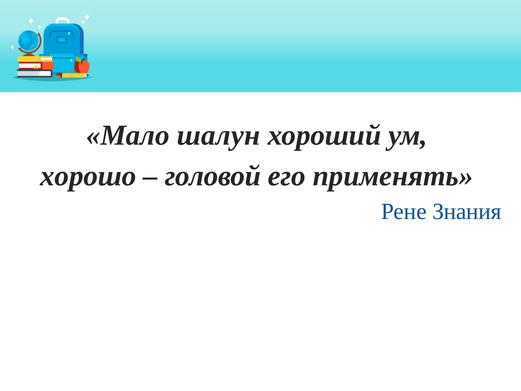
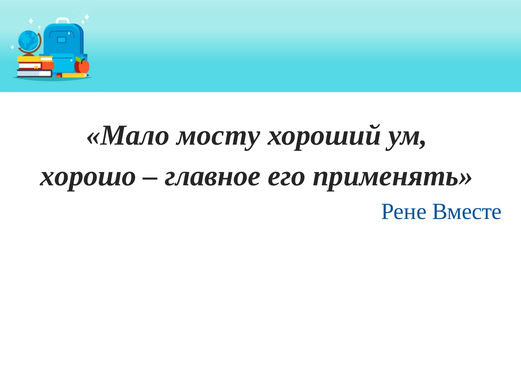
шалун: шалун -> мосту (219, 135)
головой: головой -> главное (213, 176)
Знания: Знания -> Вместе (467, 211)
